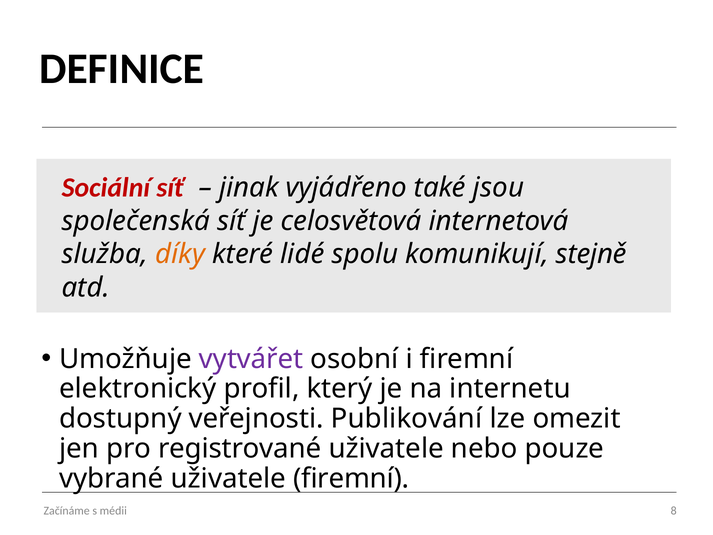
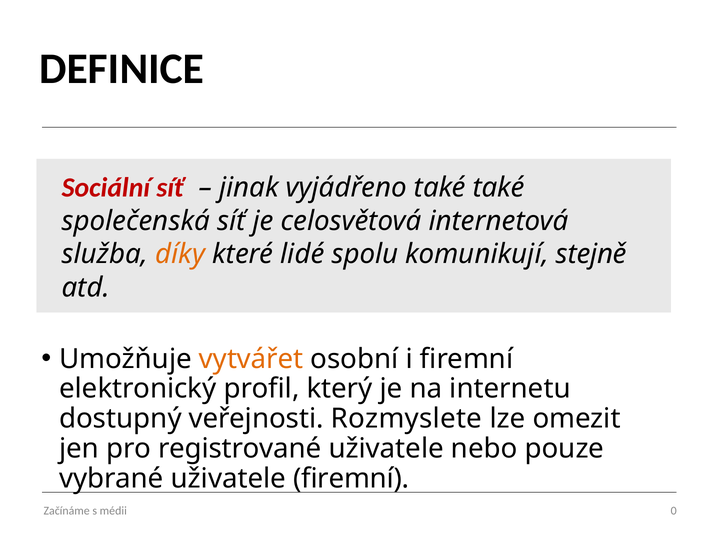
také jsou: jsou -> také (499, 187)
vytvářet colour: purple -> orange (251, 359)
Publikování: Publikování -> Rozmyslete (407, 418)
8: 8 -> 0 (674, 511)
